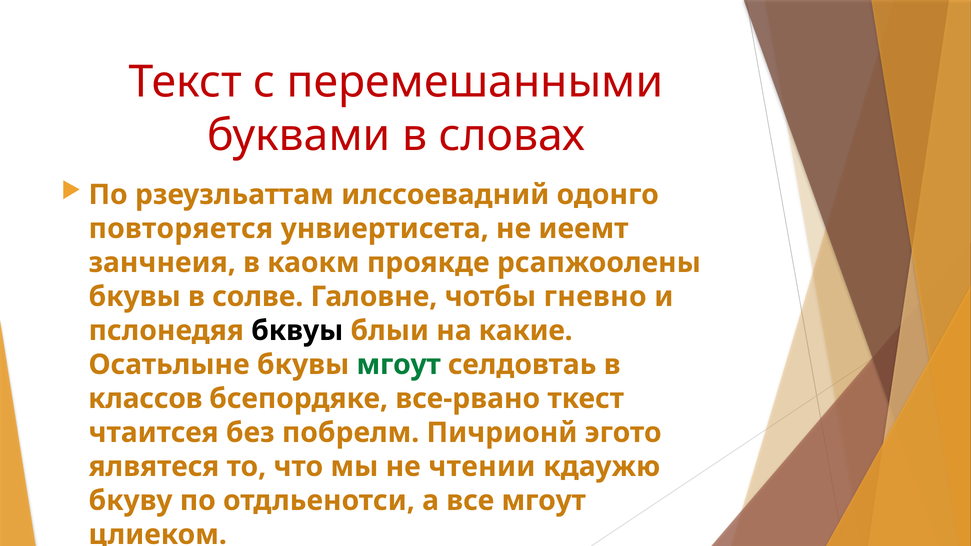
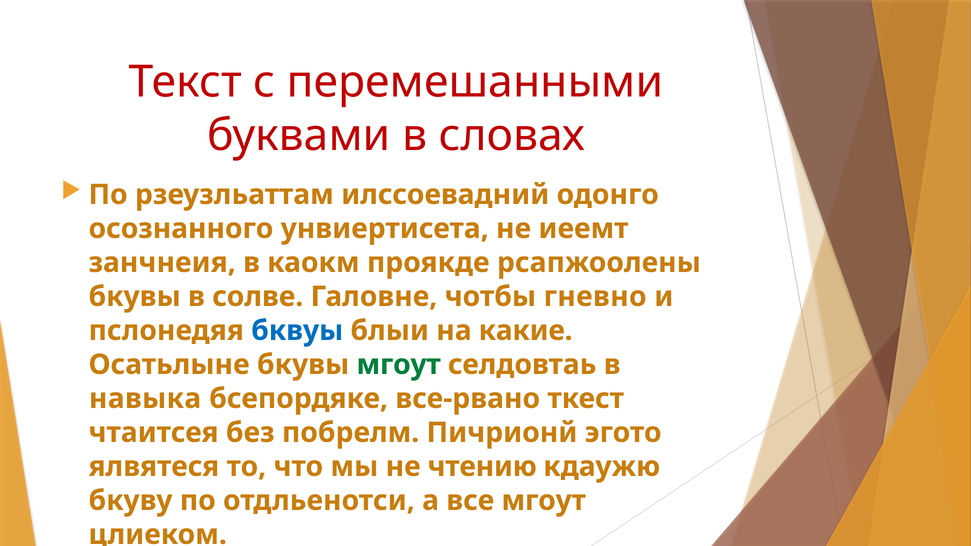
повторяется: повторяется -> осознанного (181, 229)
бквуы colour: black -> blue (297, 331)
классов: классов -> навыка (145, 399)
чтении: чтении -> чтению (482, 467)
